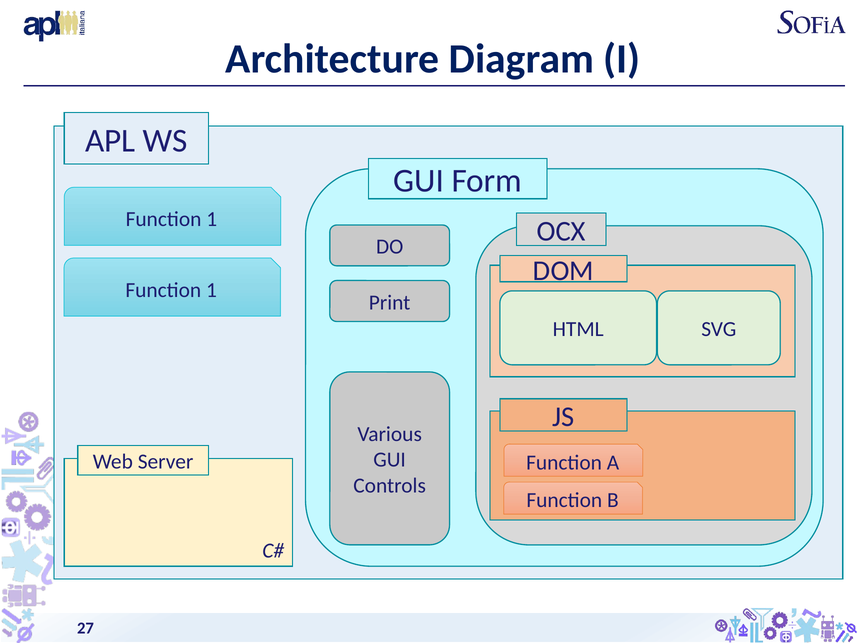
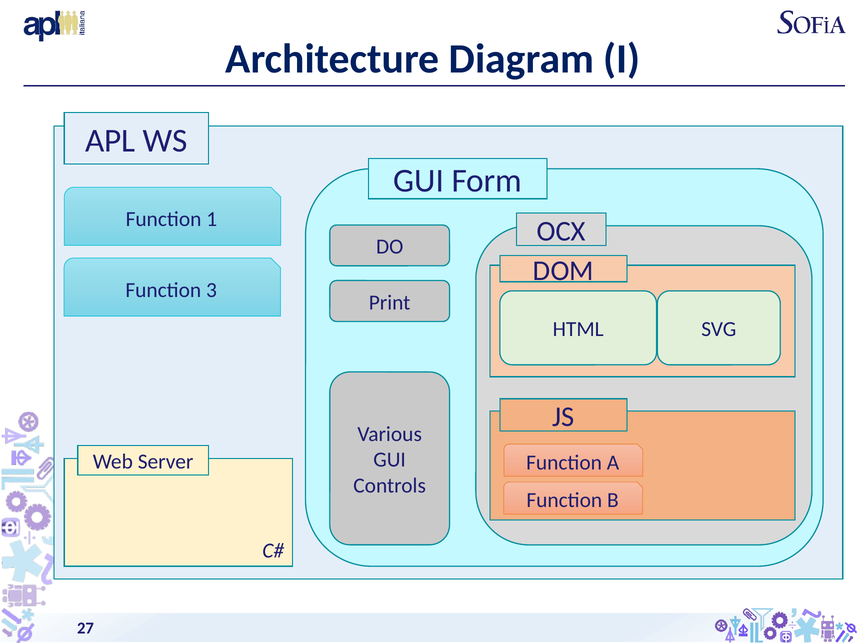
1: 1 -> 3 (212, 290)
